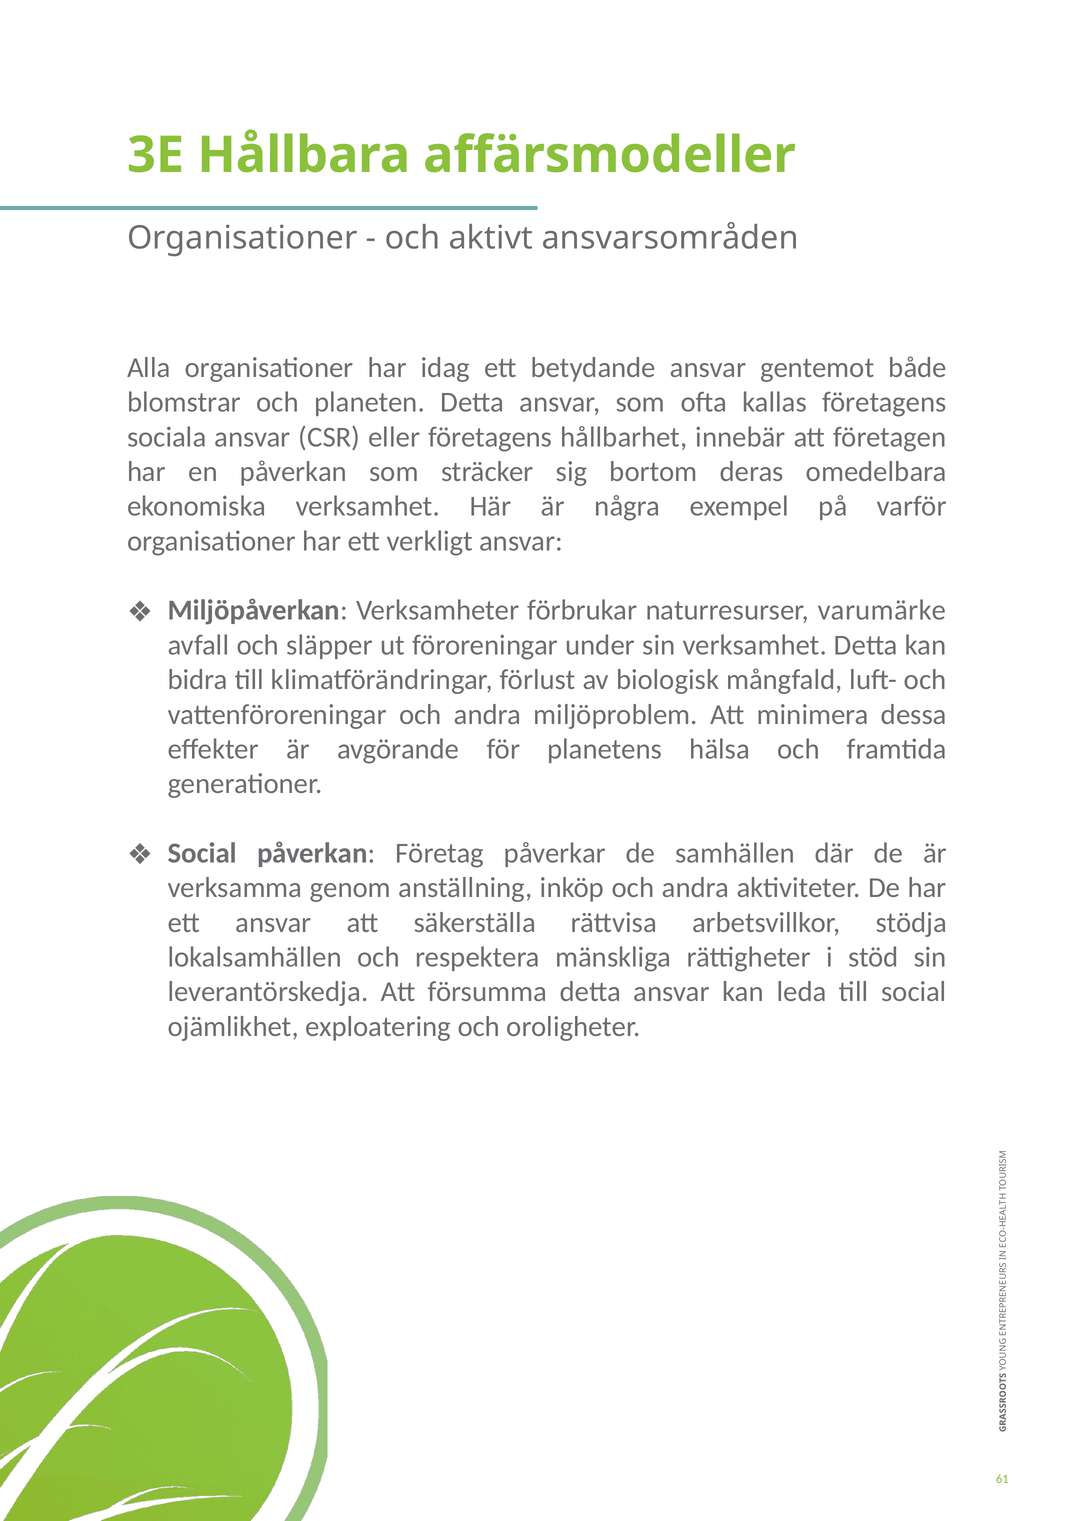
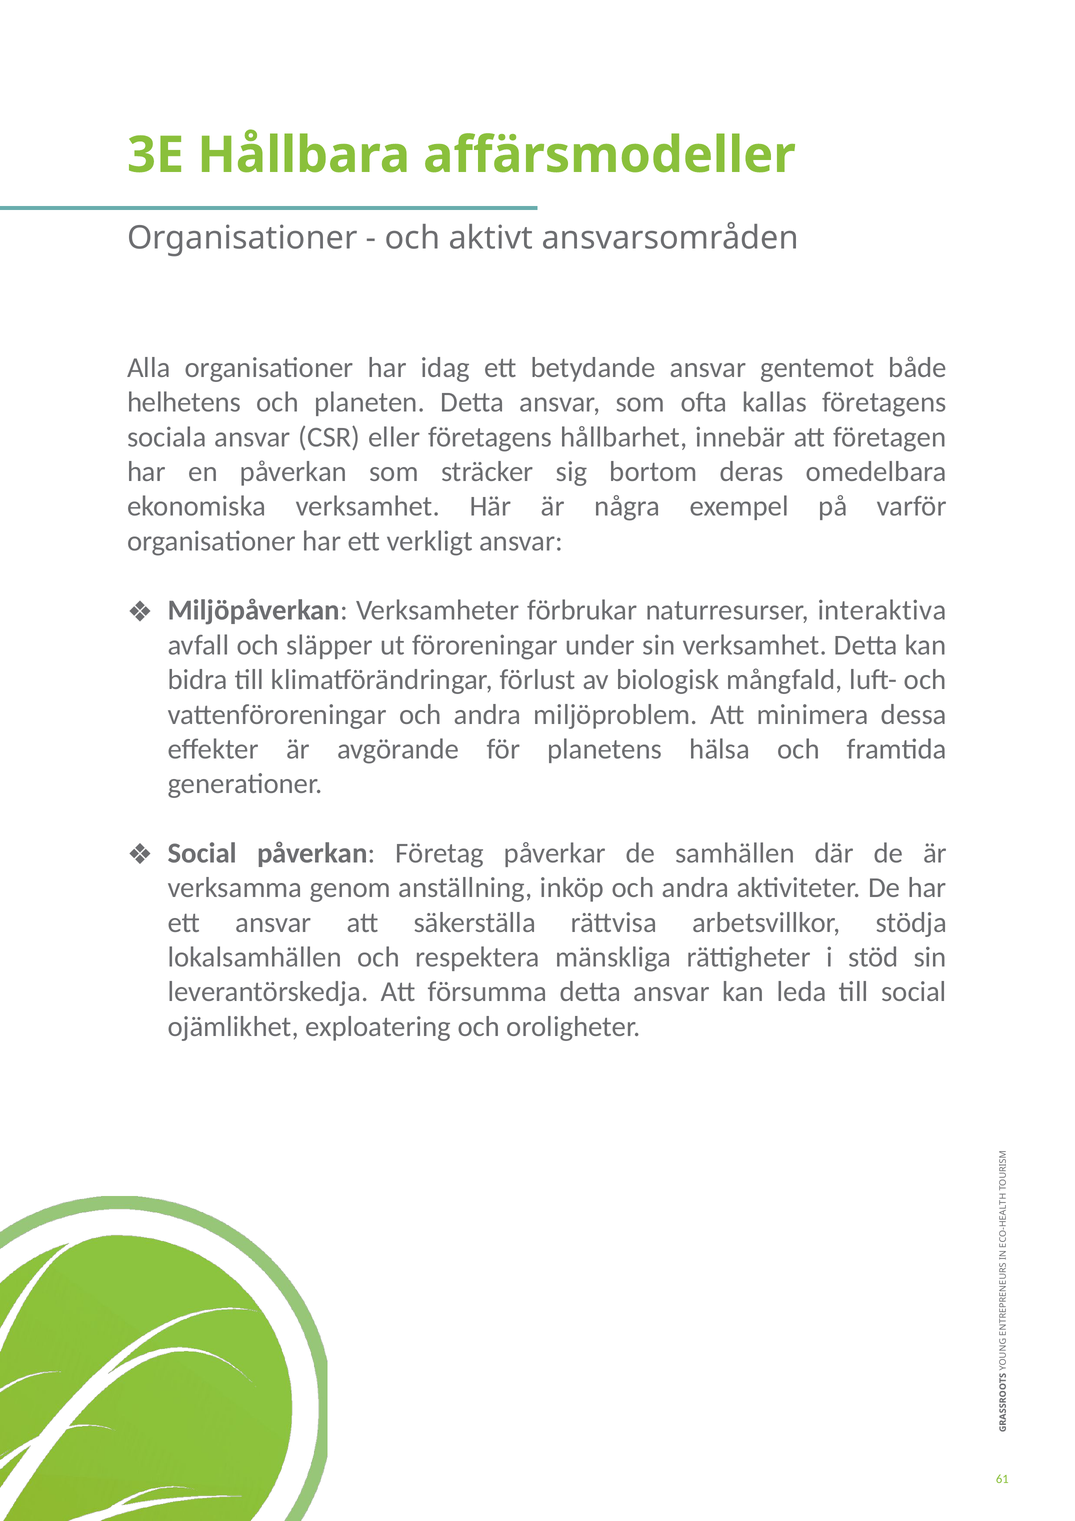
blomstrar: blomstrar -> helhetens (184, 402)
varumärke: varumärke -> interaktiva (882, 610)
